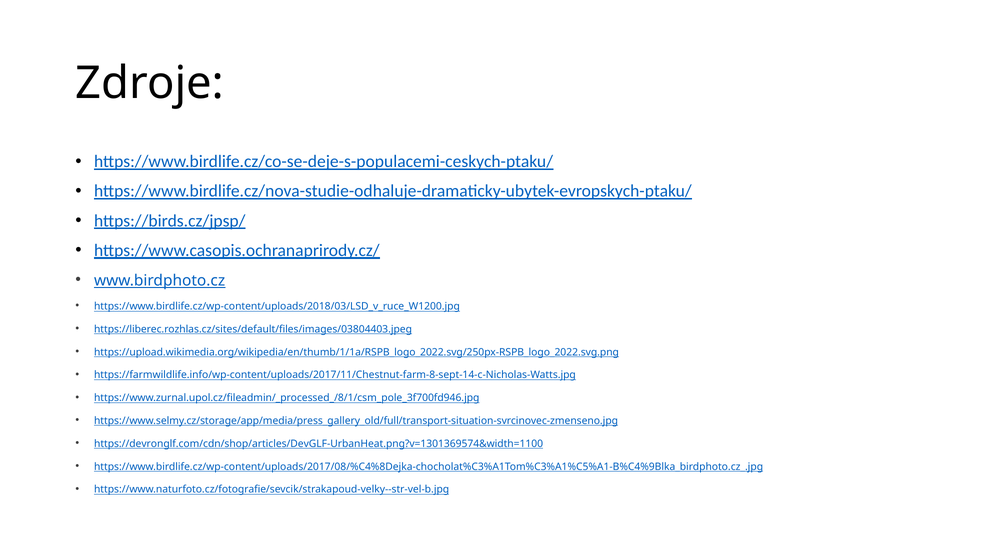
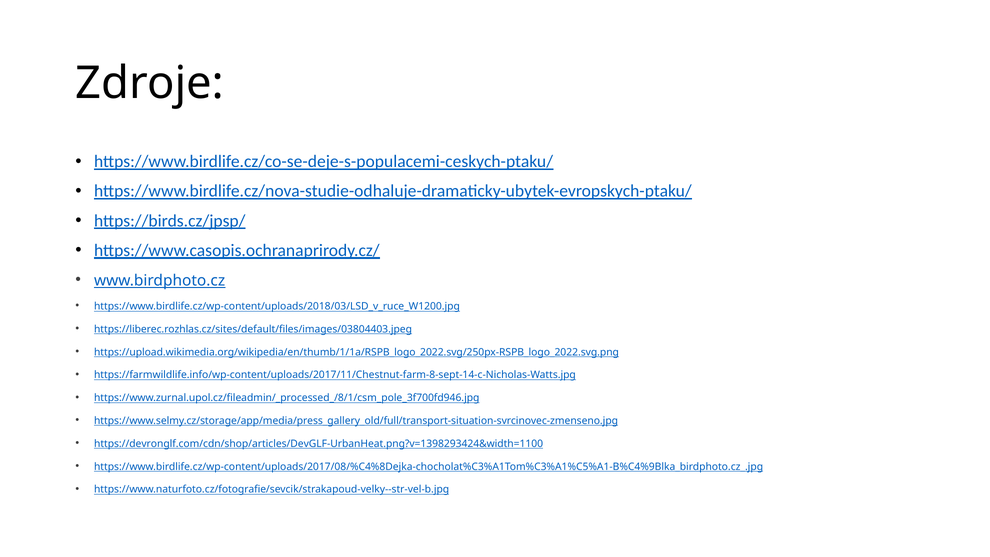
https://devronglf.com/cdn/shop/articles/DevGLF-UrbanHeat.png?v=1301369574&width=1100: https://devronglf.com/cdn/shop/articles/DevGLF-UrbanHeat.png?v=1301369574&width=1100 -> https://devronglf.com/cdn/shop/articles/DevGLF-UrbanHeat.png?v=1398293424&width=1100 (319, 444)
